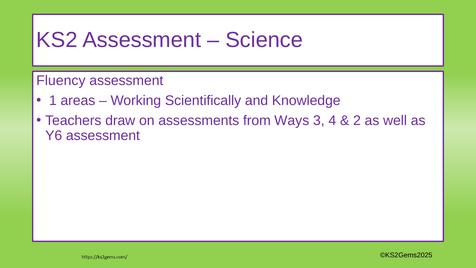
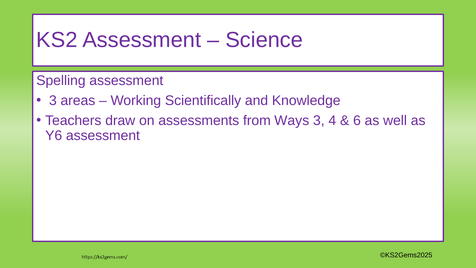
Fluency: Fluency -> Spelling (61, 80)
1: 1 -> 3 (53, 100)
2: 2 -> 6 (357, 120)
